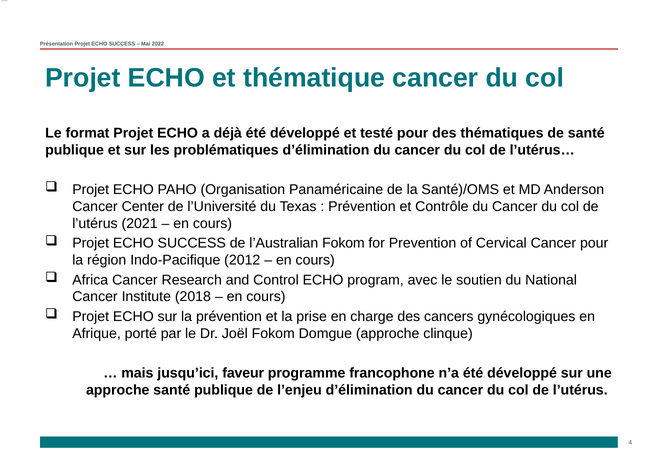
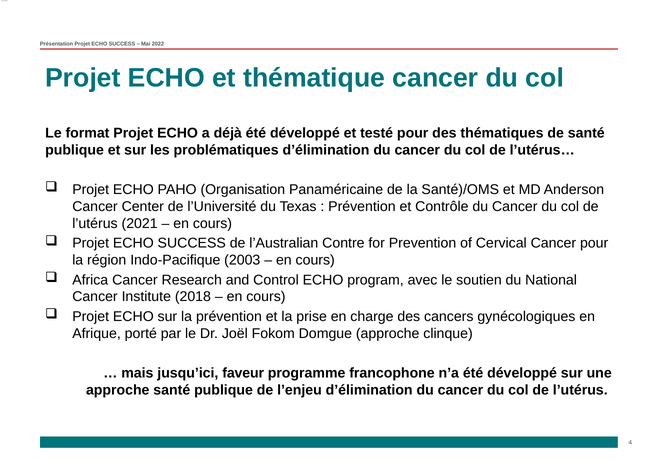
l’Australian Fokom: Fokom -> Contre (343, 243)
2012: 2012 -> 2003 (242, 260)
